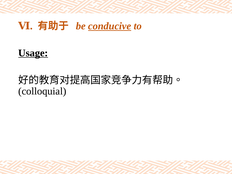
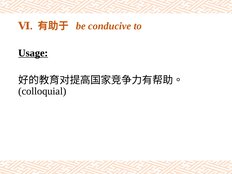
conducive underline: present -> none (110, 26)
